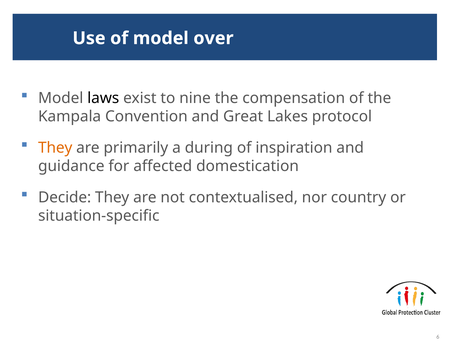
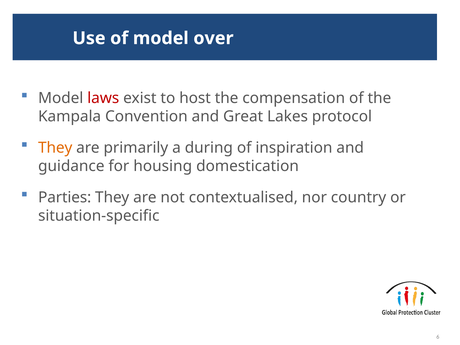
laws colour: black -> red (103, 98)
nine: nine -> host (195, 98)
affected: affected -> housing (163, 166)
Decide: Decide -> Parties (65, 197)
